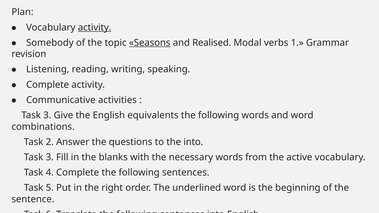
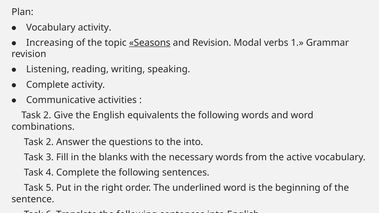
activity underline: present -> none (95, 27)
Somebody: Somebody -> Increasing (50, 43)
and Realised: Realised -> Revision (212, 43)
3: 3 -> 2 (47, 115)
